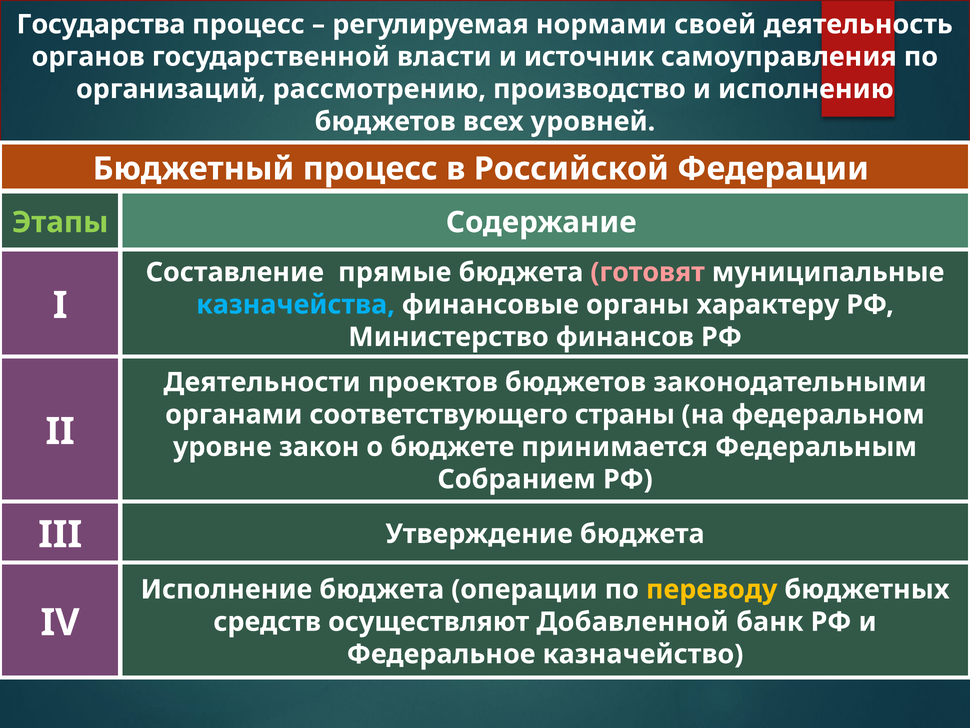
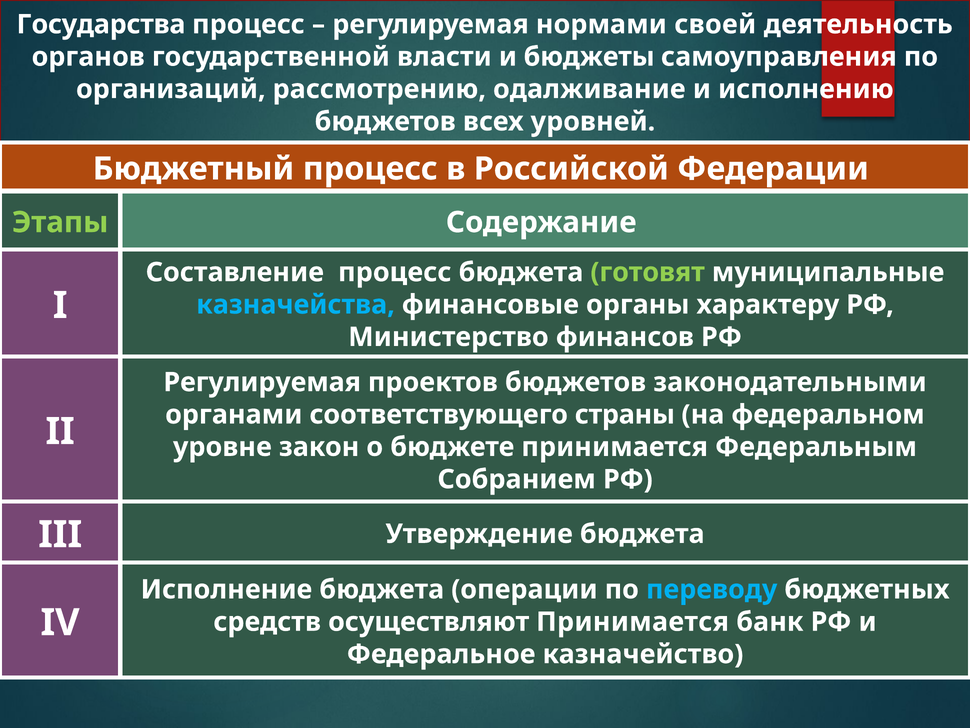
источник: источник -> бюджеты (589, 57)
производство: производство -> одалживание (589, 89)
Составление прямые: прямые -> процесс (395, 272)
готовят colour: pink -> light green (648, 272)
Деятельности: Деятельности -> Регулируемая (262, 382)
переводу colour: yellow -> light blue (712, 589)
осуществляют Добавленной: Добавленной -> Принимается (633, 621)
